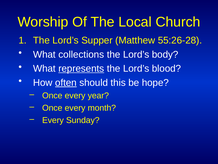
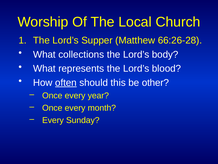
55:26-28: 55:26-28 -> 66:26-28 (180, 40)
represents underline: present -> none (81, 68)
hope: hope -> other (155, 82)
